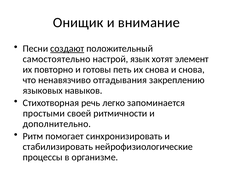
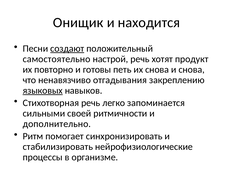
внимание: внимание -> находится (149, 23)
настрой язык: язык -> речь (140, 59)
элемент: элемент -> продукт (192, 59)
языковых underline: none -> present (43, 90)
простыми: простыми -> сильными (44, 113)
